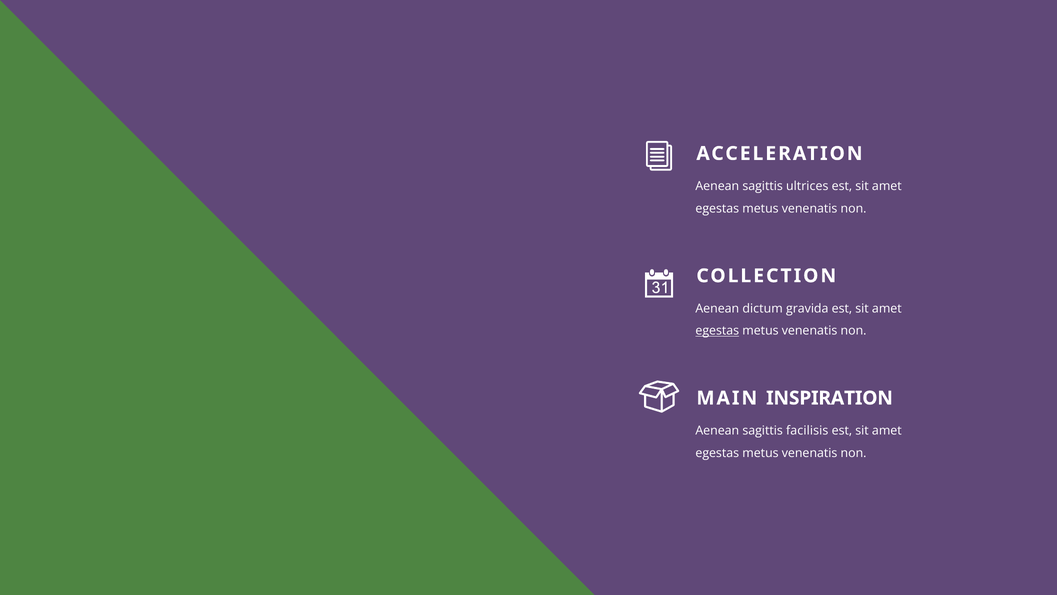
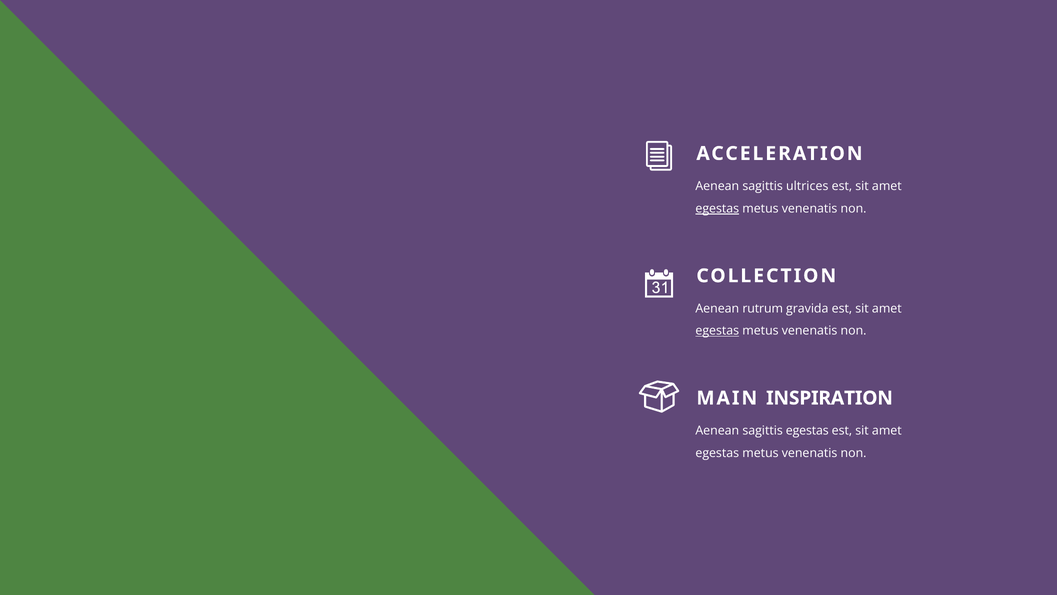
egestas underline: none -> present (717, 208)
dictum: dictum -> rutrum (763, 308)
sagittis facilisis: facilisis -> egestas (807, 431)
